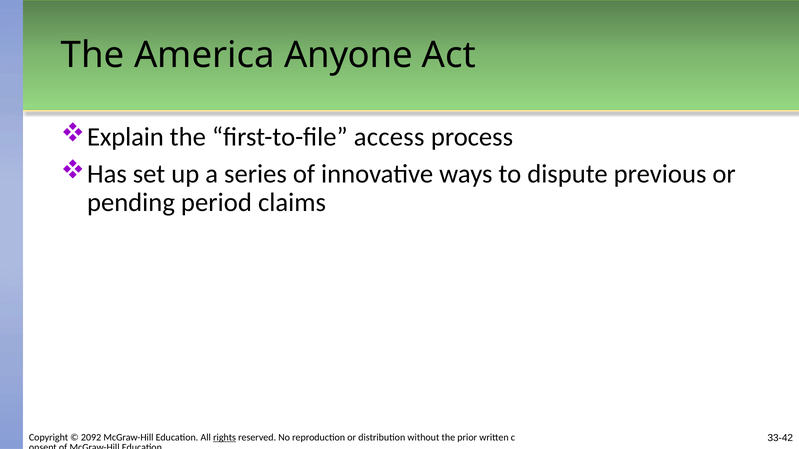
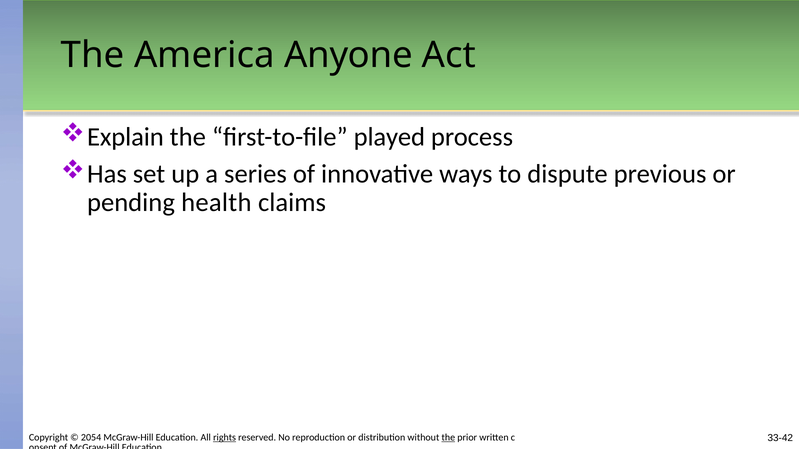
access: access -> played (389, 137)
period: period -> health (216, 203)
2092: 2092 -> 2054 (91, 438)
the underline: none -> present (448, 438)
